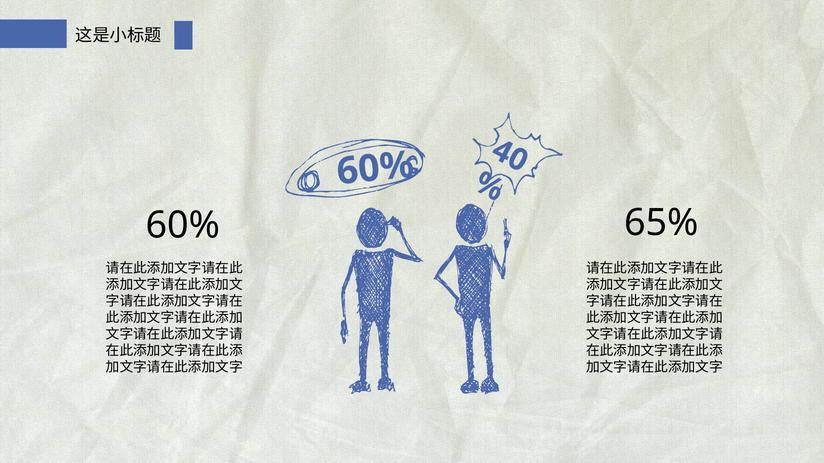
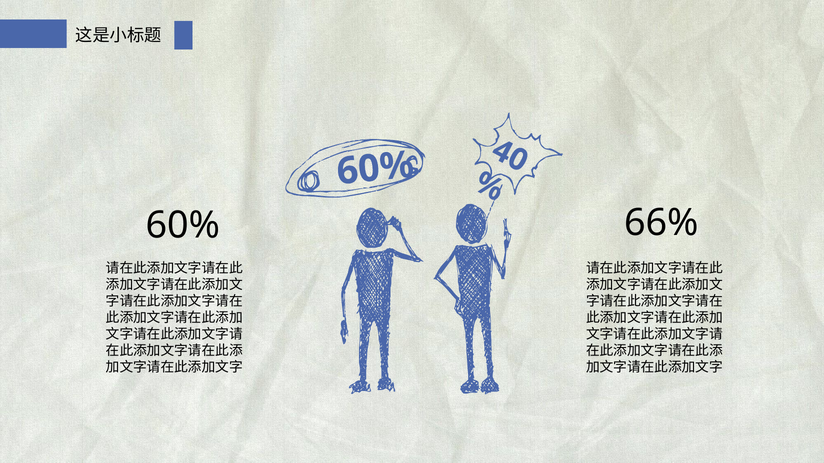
65%: 65% -> 66% (661, 223)
